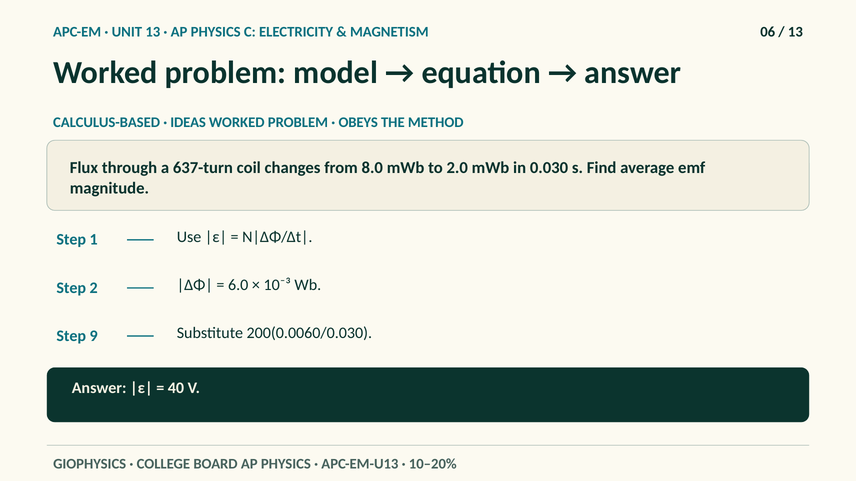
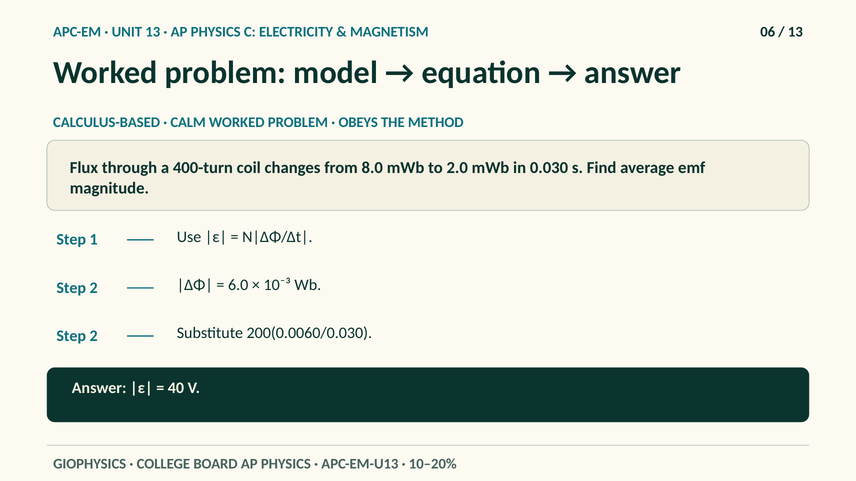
IDEAS: IDEAS -> CALM (188, 123)
637-turn: 637-turn -> 400-turn (203, 168)
9: 9 -> 2 (94, 336)
